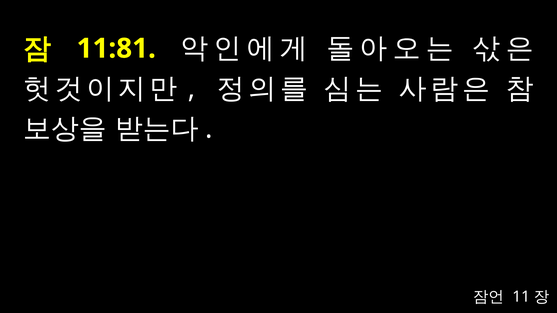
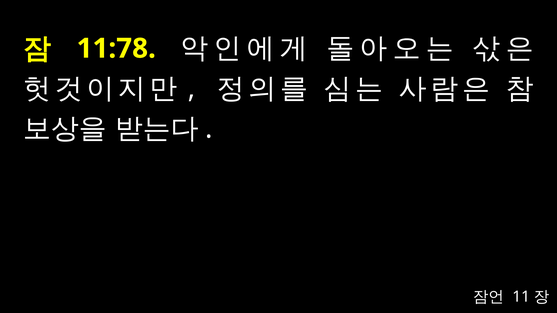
11:81: 11:81 -> 11:78 (116, 49)
